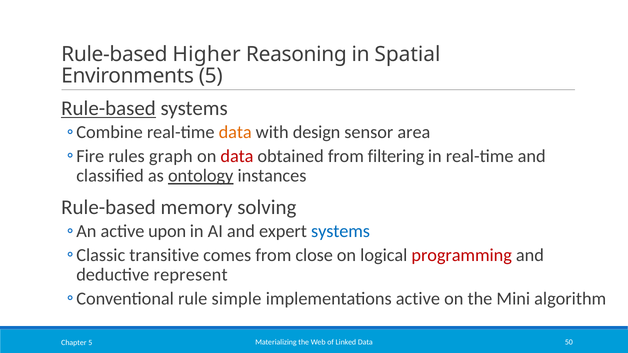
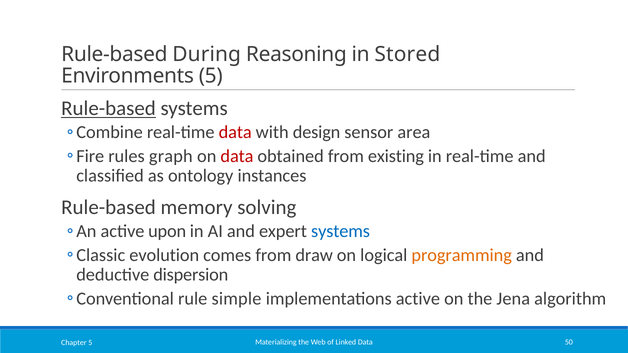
Higher: Higher -> During (207, 55)
Spatial: Spatial -> Stored (407, 55)
data colour: orange -> red (235, 132)
filtering: filtering -> existing (396, 156)
ontology underline: present -> none (201, 176)
transitive: transitive -> evolution (164, 255)
close: close -> draw (314, 255)
programming colour: red -> orange (462, 255)
represent: represent -> dispersion (191, 275)
Mini: Mini -> Jena (513, 299)
